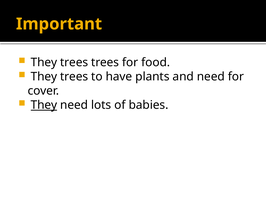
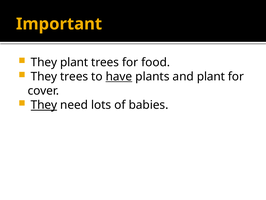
trees: trees -> plant (74, 62)
have underline: none -> present (119, 76)
and need: need -> plant (211, 76)
